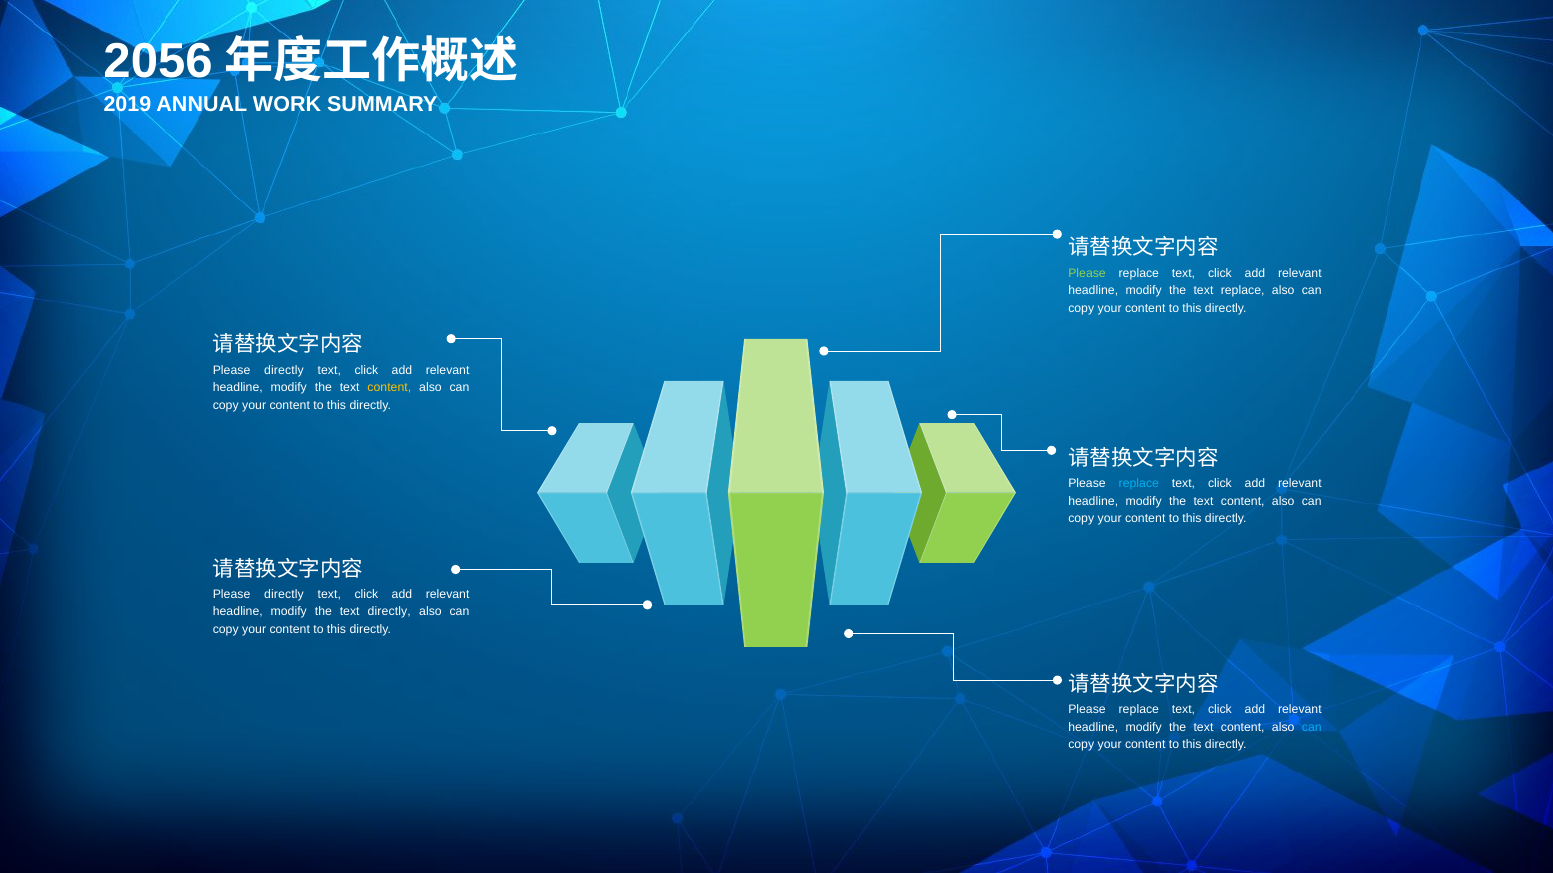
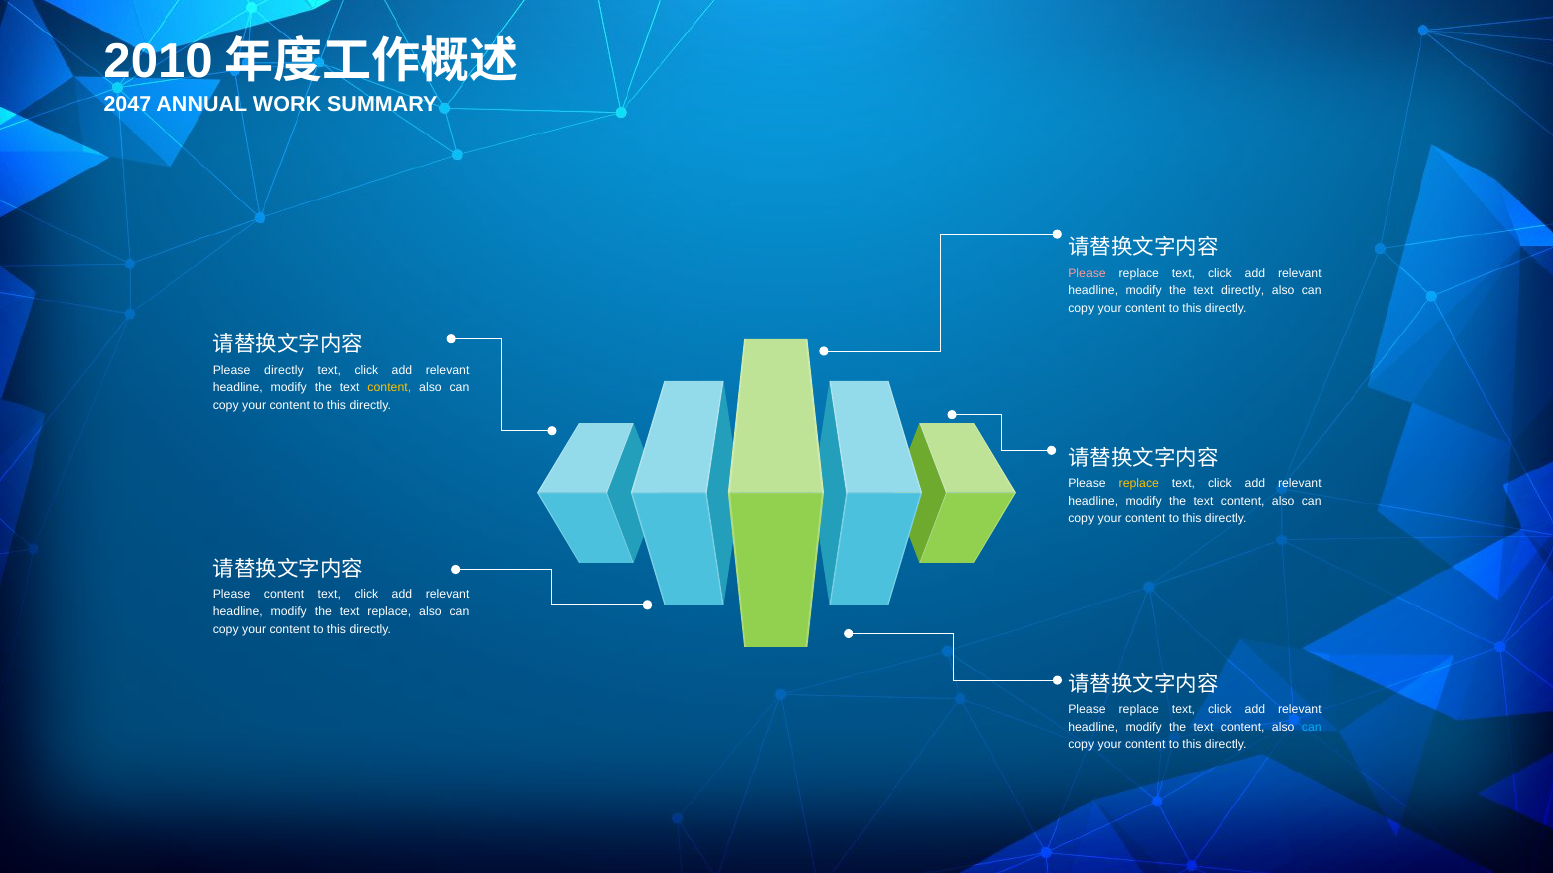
2056: 2056 -> 2010 (158, 61)
2019: 2019 -> 2047 (127, 104)
Please colour: light green -> pink (1087, 273)
text replace: replace -> directly (1243, 291)
replace colour: light blue -> yellow (1139, 484)
directly: directly -> content (284, 594)
text directly: directly -> replace (389, 612)
